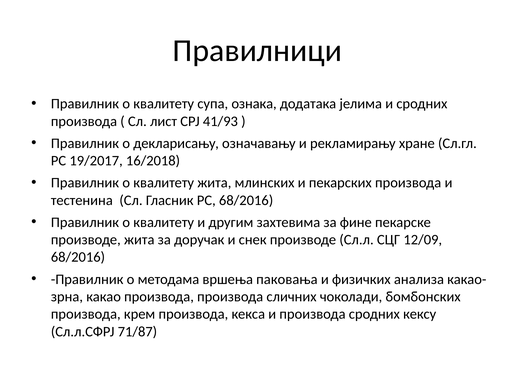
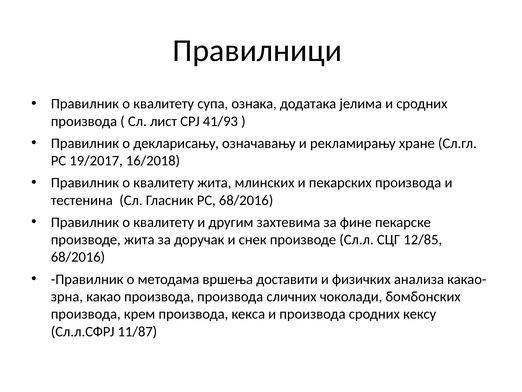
12/09: 12/09 -> 12/85 (423, 239)
паковања: паковања -> доставити (287, 279)
71/87: 71/87 -> 11/87 (137, 331)
